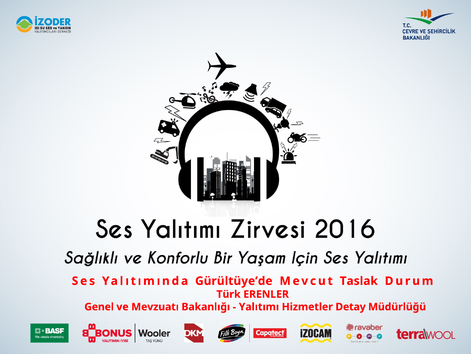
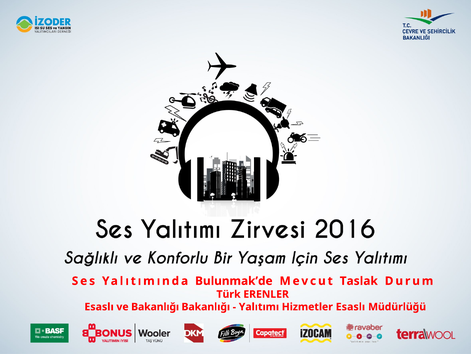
Gürültüye’de: Gürültüye’de -> Bulunmak’de (234, 280)
Genel: Genel -> Esaslı (99, 306)
ve Mevzuatı: Mevzuatı -> Bakanlığı (155, 306)
Hizmetler Detay: Detay -> Esaslı (350, 306)
